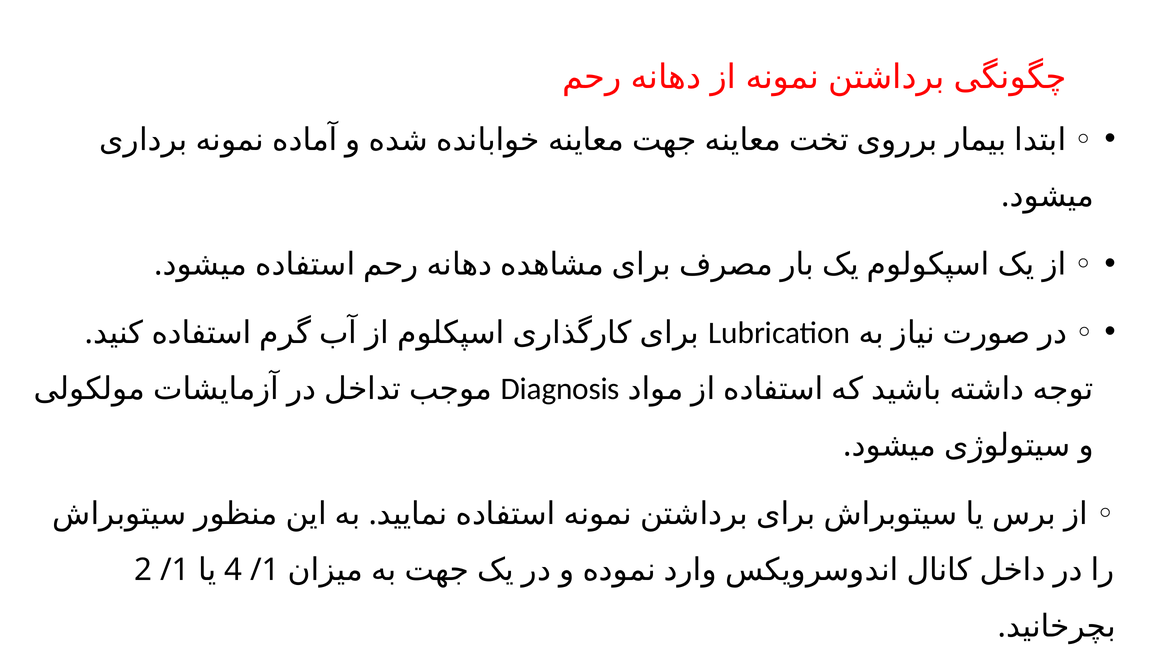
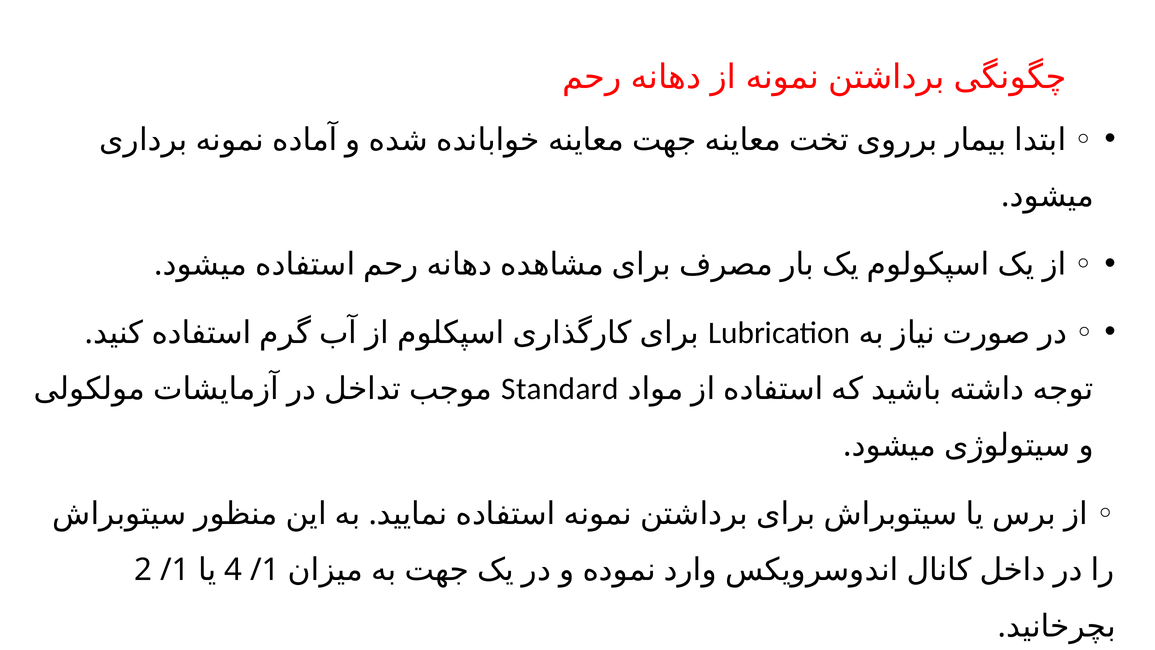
Diagnosis: Diagnosis -> Standard (560, 389)
